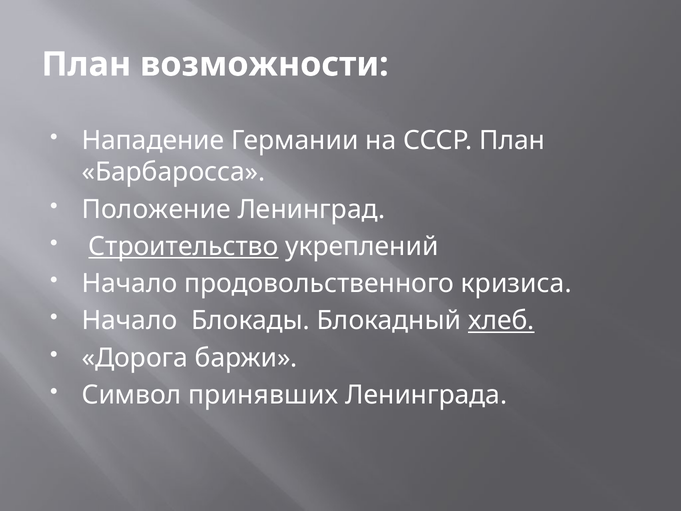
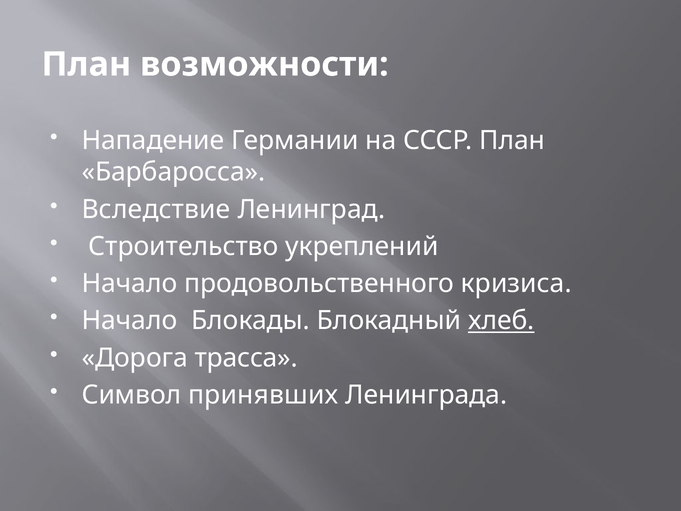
Положение: Положение -> Вследствие (156, 209)
Строительство underline: present -> none (183, 246)
баржи: баржи -> трасса (246, 358)
